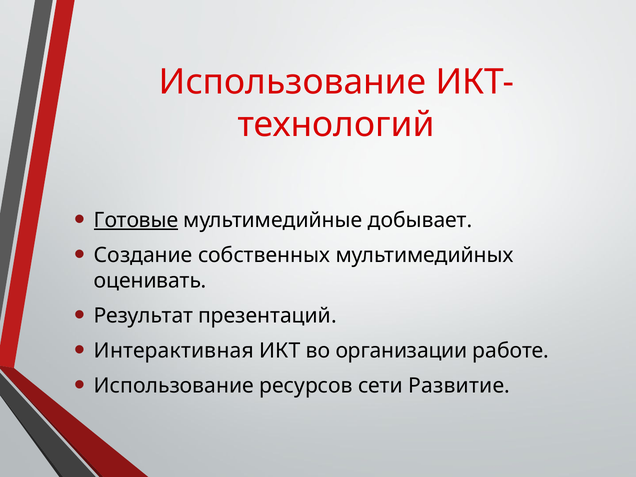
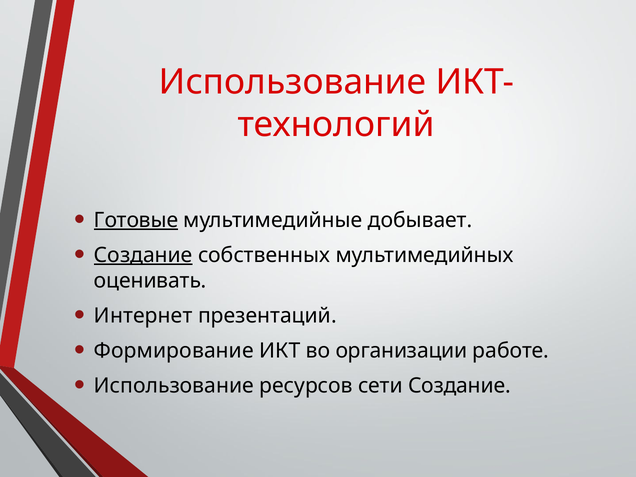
Создание underline: none -> present (143, 255)
Результат: Результат -> Интернет (143, 316)
Интерактивная: Интерактивная -> Формирование (174, 351)
сети Развитие: Развитие -> Создание (459, 386)
